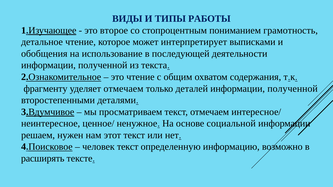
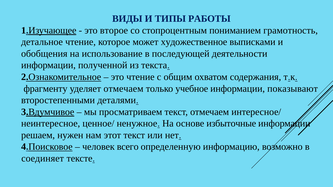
интерпретирует: интерпретирует -> художественное (194, 42)
деталей: деталей -> учебное (192, 89)
полученной: полученной -> показывают (293, 89)
социальной: социальной -> избыточные (231, 124)
человек текст: текст -> всего (128, 147)
расширять: расширять -> соединяет (43, 159)
